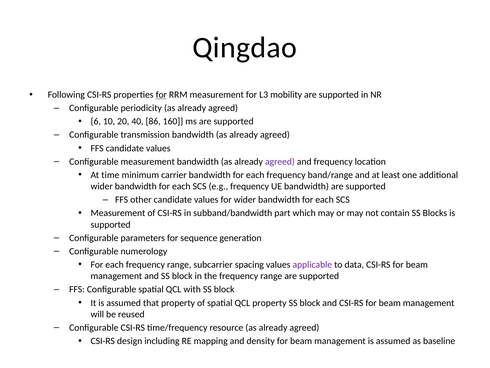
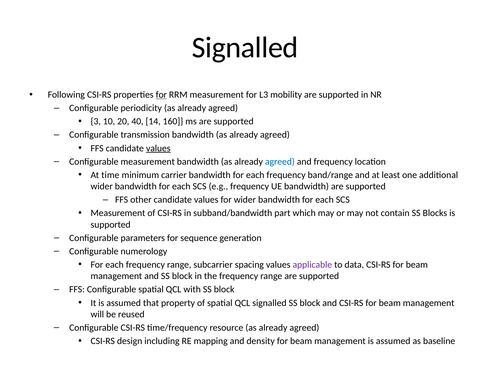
Qingdao: Qingdao -> Signalled (245, 47)
6: 6 -> 3 (96, 121)
86: 86 -> 14 (153, 121)
values underline: none -> present (158, 148)
agreed colour: purple -> blue (280, 161)
QCL property: property -> signalled (269, 302)
